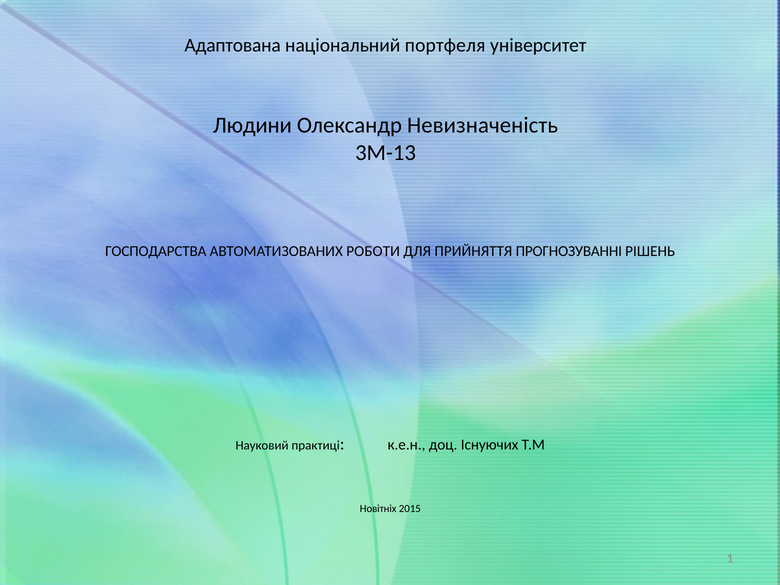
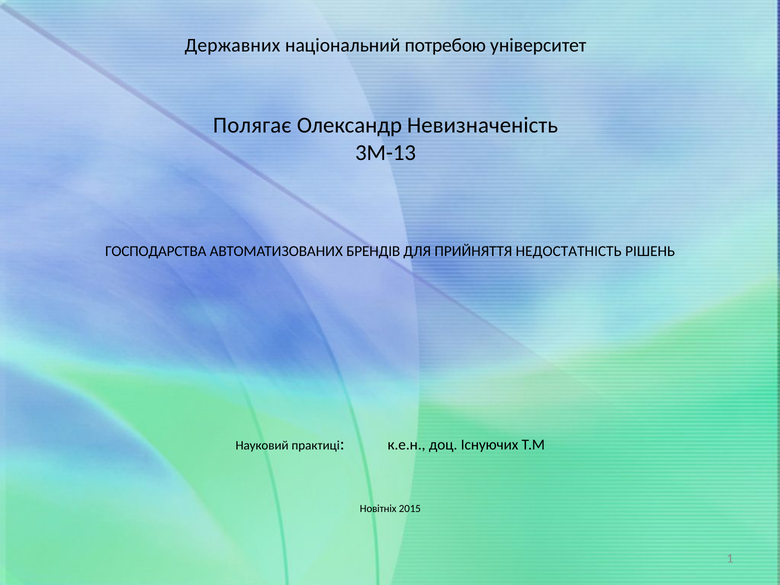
Адаптована: Адаптована -> Державних (232, 45)
портфеля: портфеля -> потребою (445, 45)
Людини: Людини -> Полягає (252, 125)
РОБОТИ: РОБОТИ -> БРЕНДІВ (373, 251)
ПРОГНОЗУВАННІ: ПРОГНОЗУВАННІ -> НЕДОСТАТНІСТЬ (569, 251)
